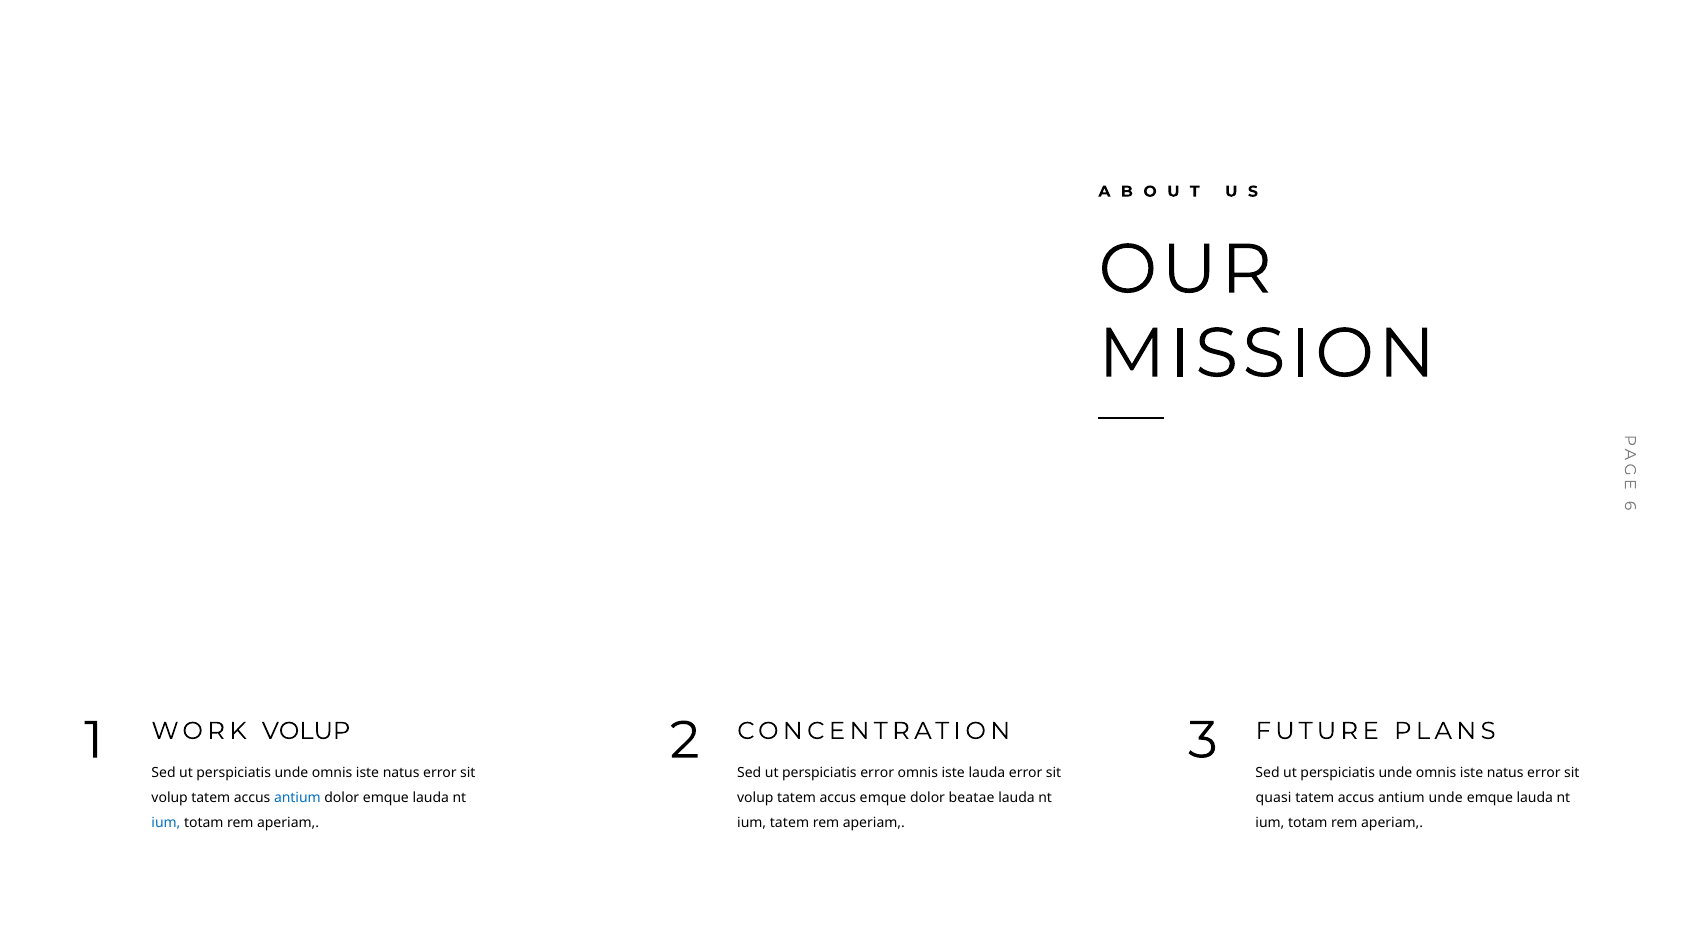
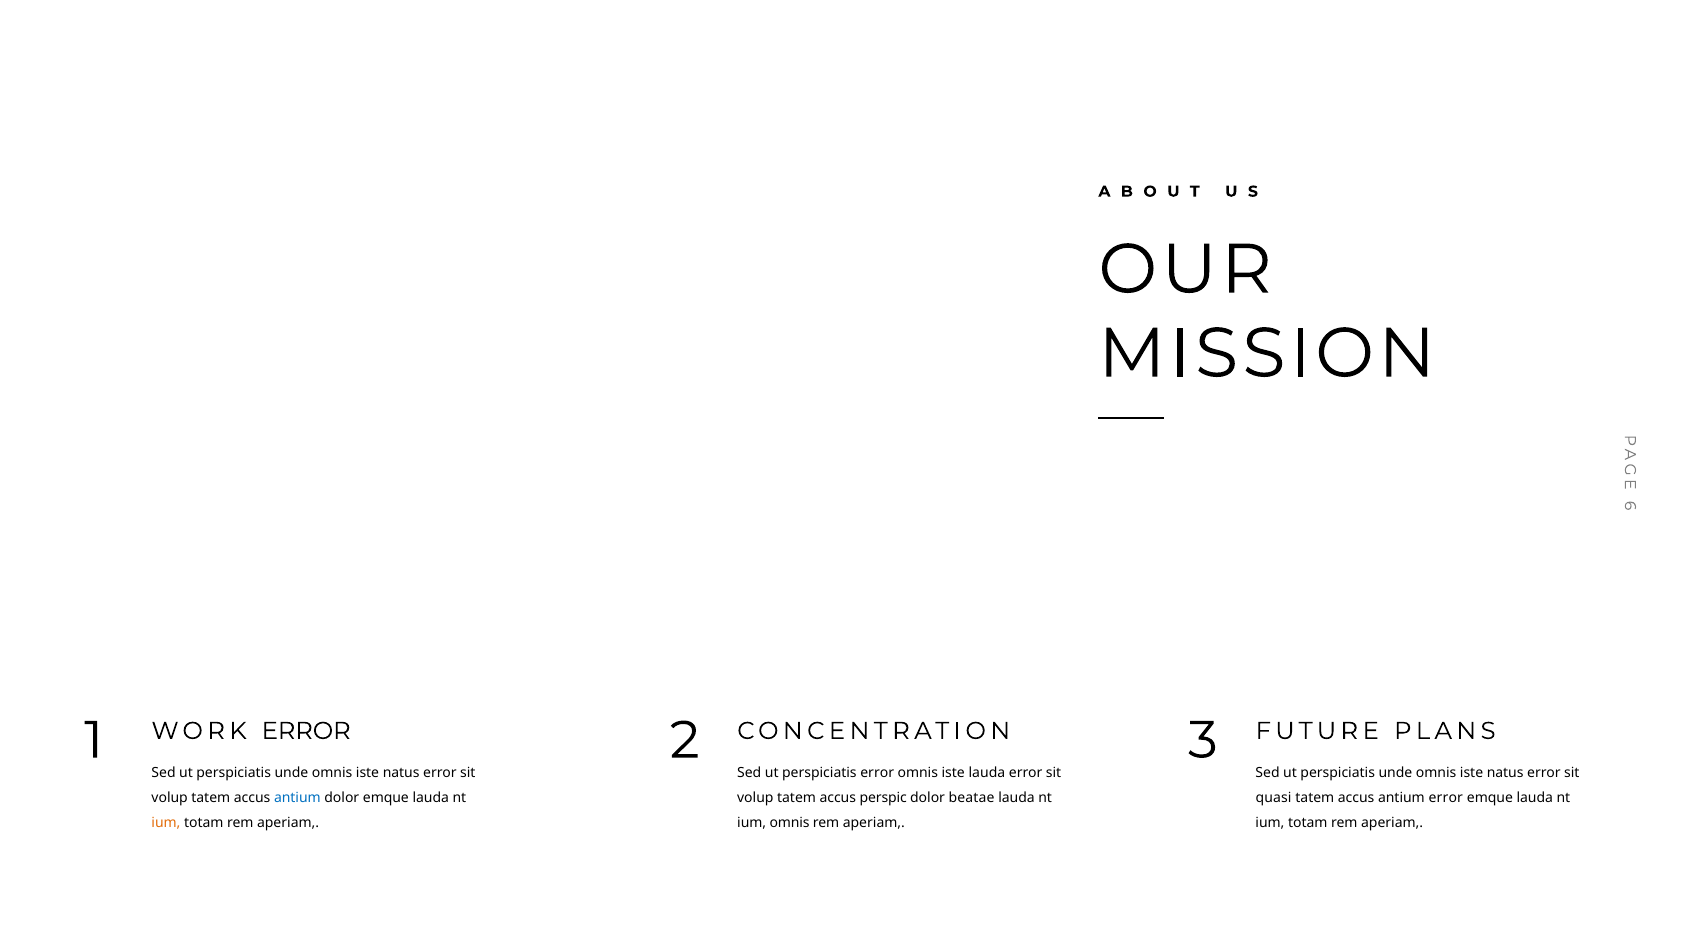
WORK VOLUP: VOLUP -> ERROR (306, 731)
accus emque: emque -> perspic (883, 798)
antium unde: unde -> error (1446, 798)
ium colour: blue -> orange (166, 824)
ium tatem: tatem -> omnis (790, 824)
